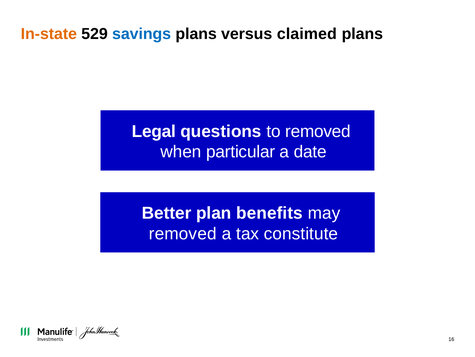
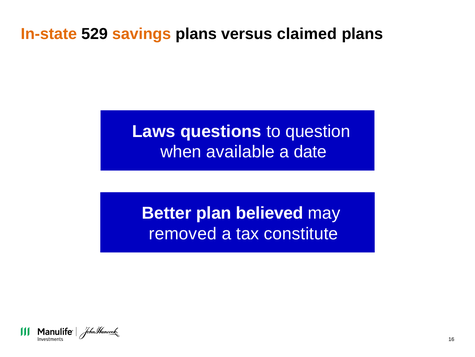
savings colour: blue -> orange (142, 34)
Legal: Legal -> Laws (154, 131)
to removed: removed -> question (318, 131)
particular: particular -> available (241, 152)
benefits: benefits -> believed (270, 213)
